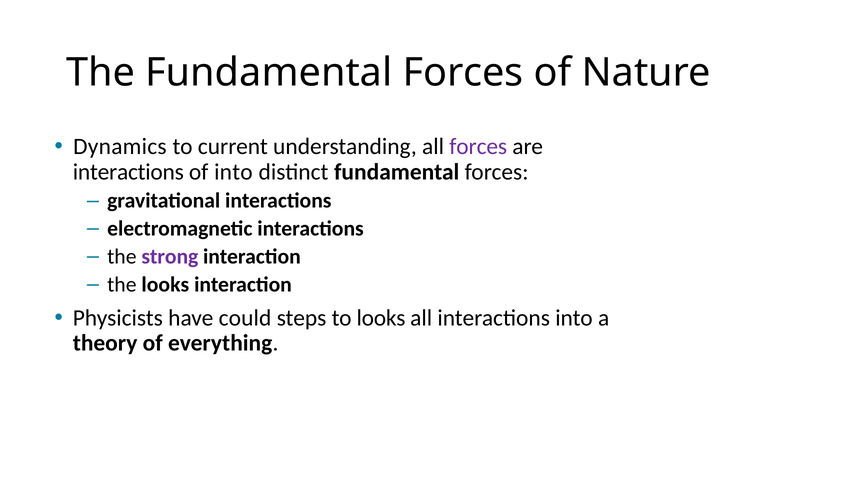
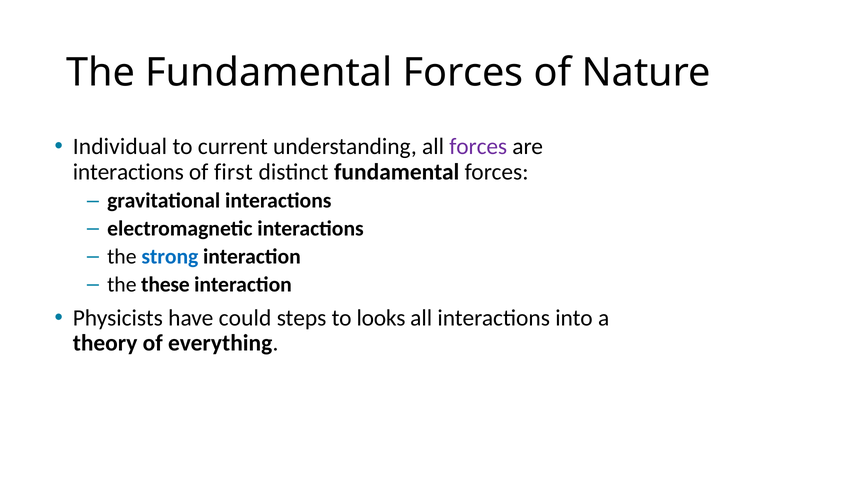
Dynamics: Dynamics -> Individual (120, 147)
of into: into -> first (233, 172)
strong colour: purple -> blue (170, 257)
the looks: looks -> these (165, 284)
